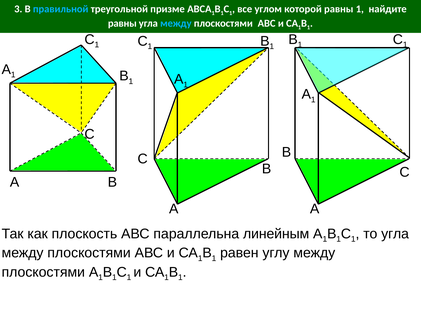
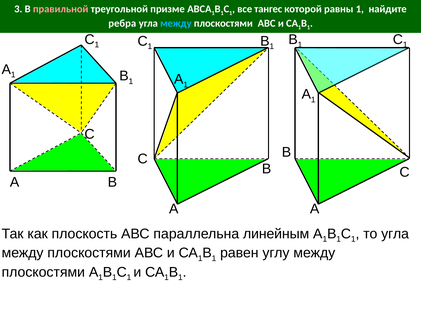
правильной colour: light blue -> pink (61, 9)
углом: углом -> тангес (268, 9)
равны: равны -> ребра (122, 23)
